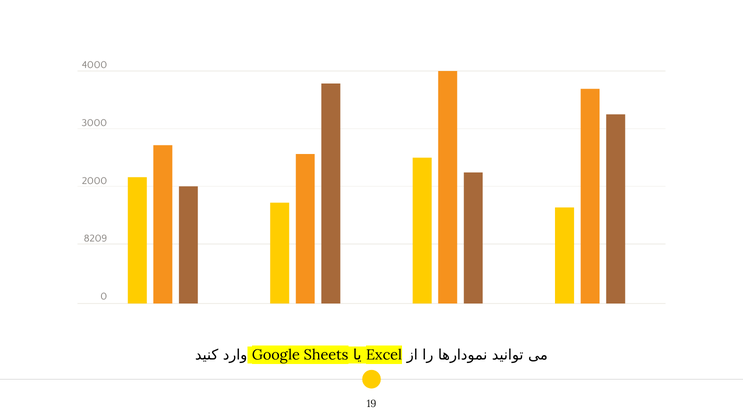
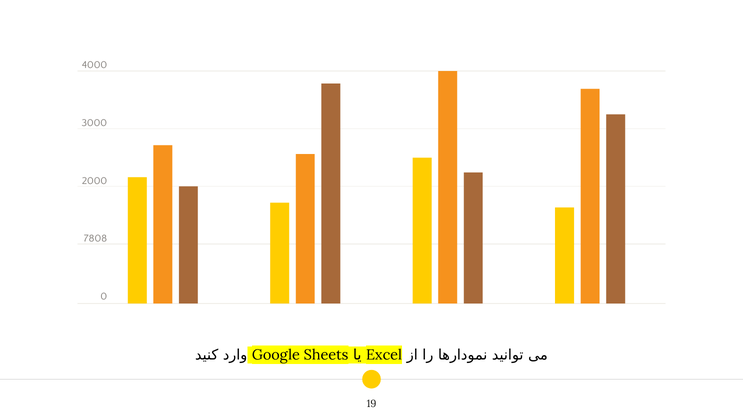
8209: 8209 -> 7808 (95, 238)
